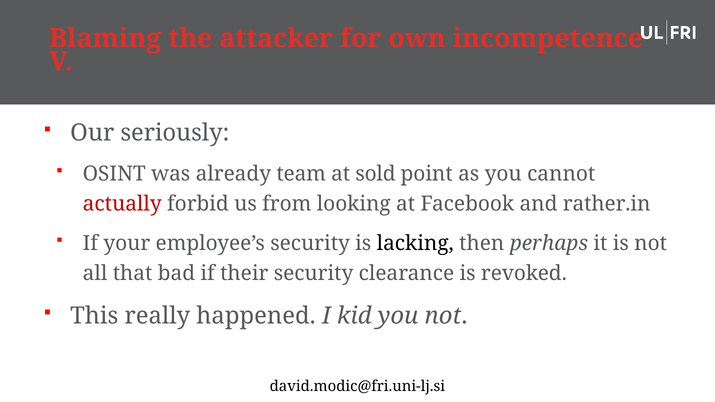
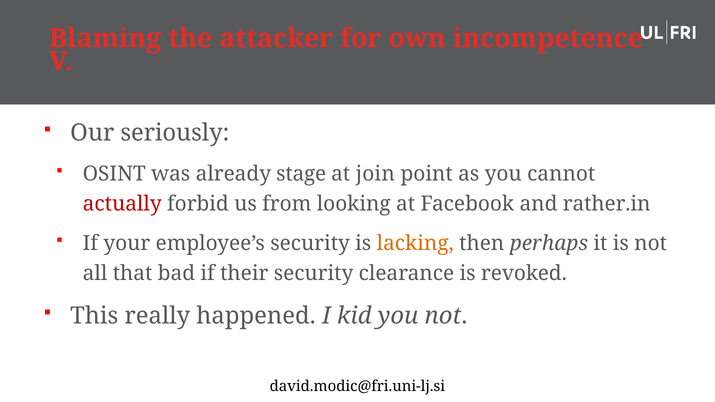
team: team -> stage (301, 174)
sold: sold -> join (375, 174)
lacking colour: black -> orange (415, 244)
